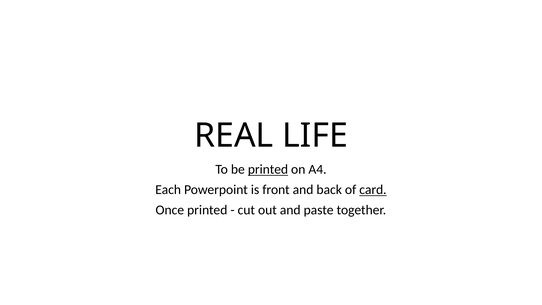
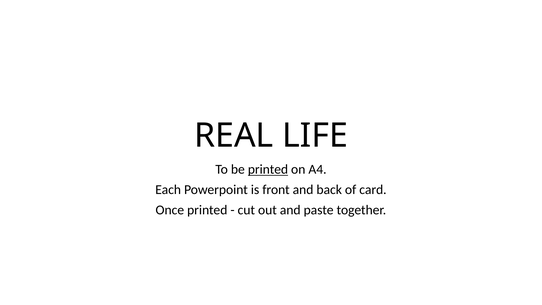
card underline: present -> none (373, 190)
